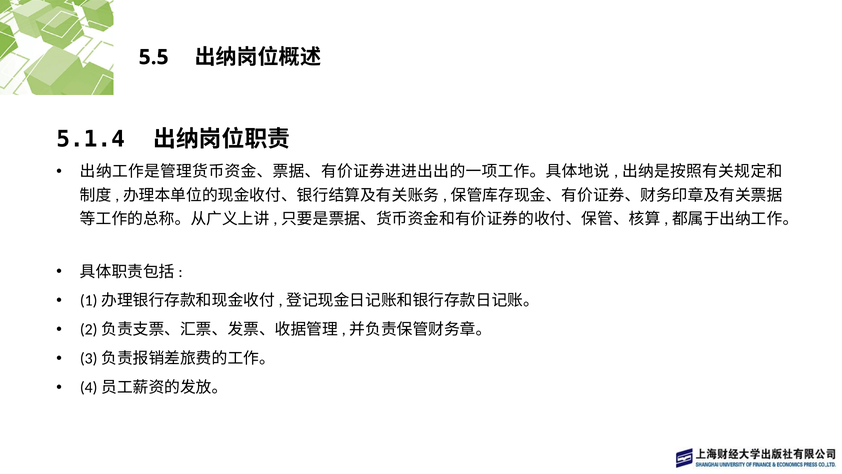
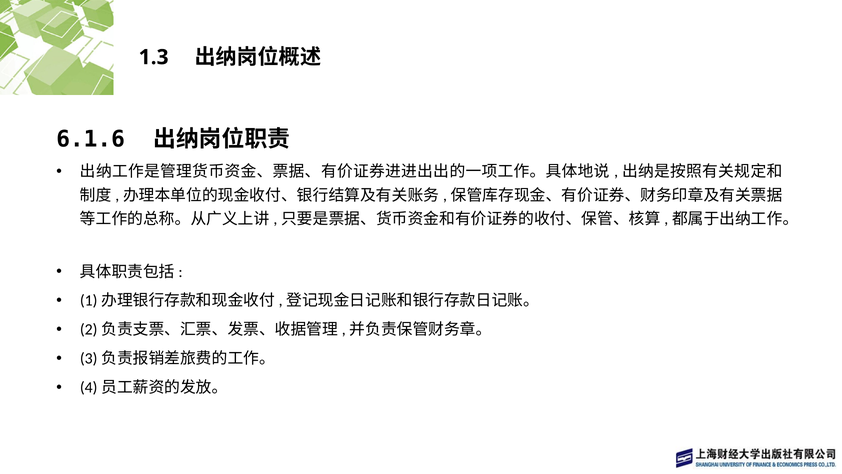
5.5: 5.5 -> 1.3 (154, 57)
5.1.4: 5.1.4 -> 6.1.6 (91, 139)
